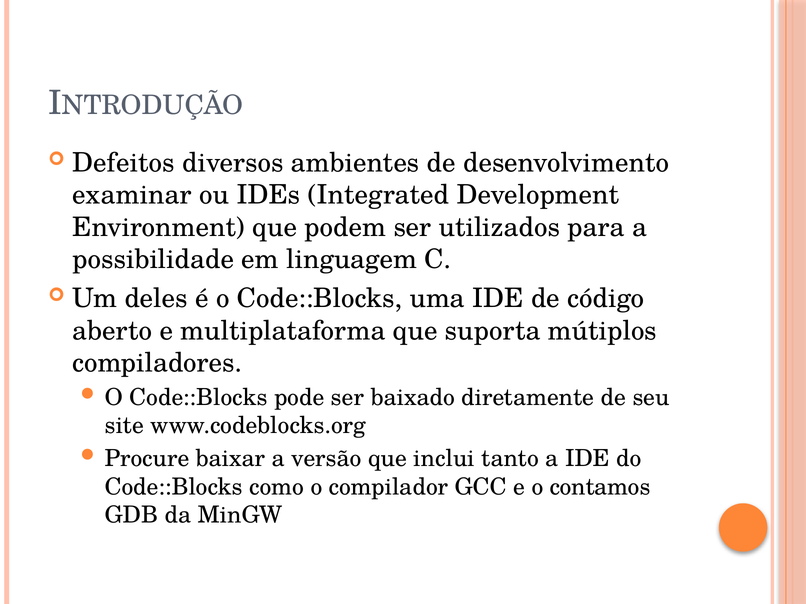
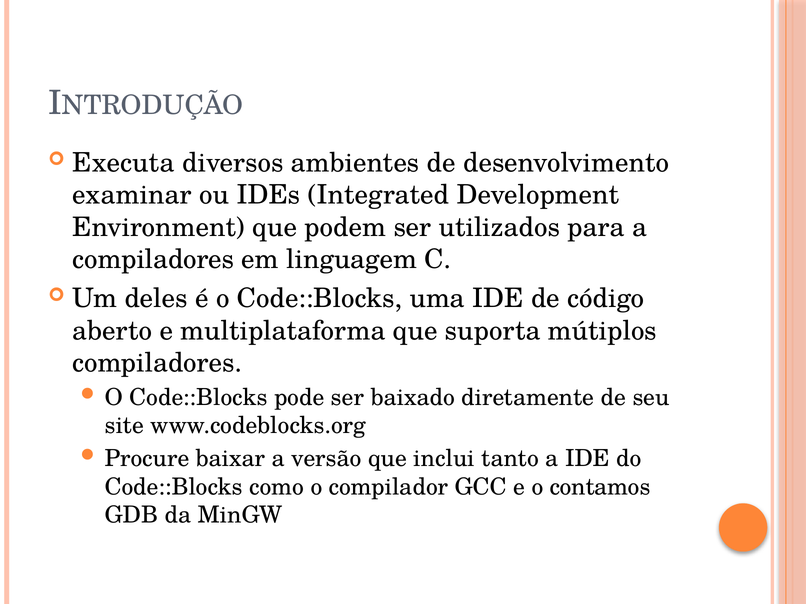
Defeitos: Defeitos -> Executa (123, 163)
possibilidade: possibilidade -> compiladores (153, 260)
